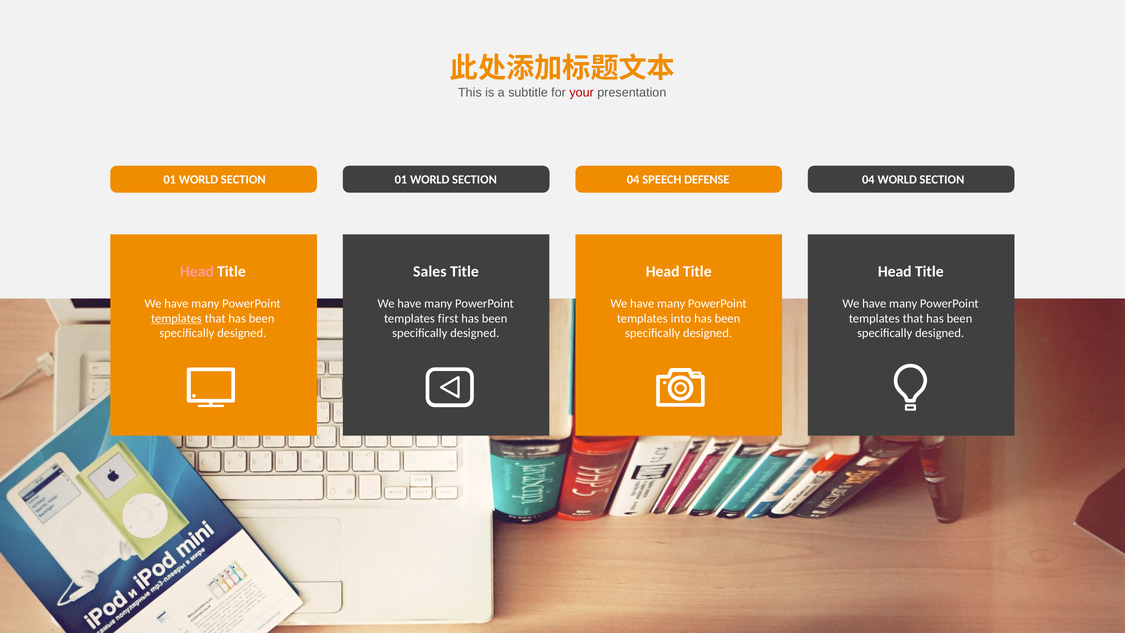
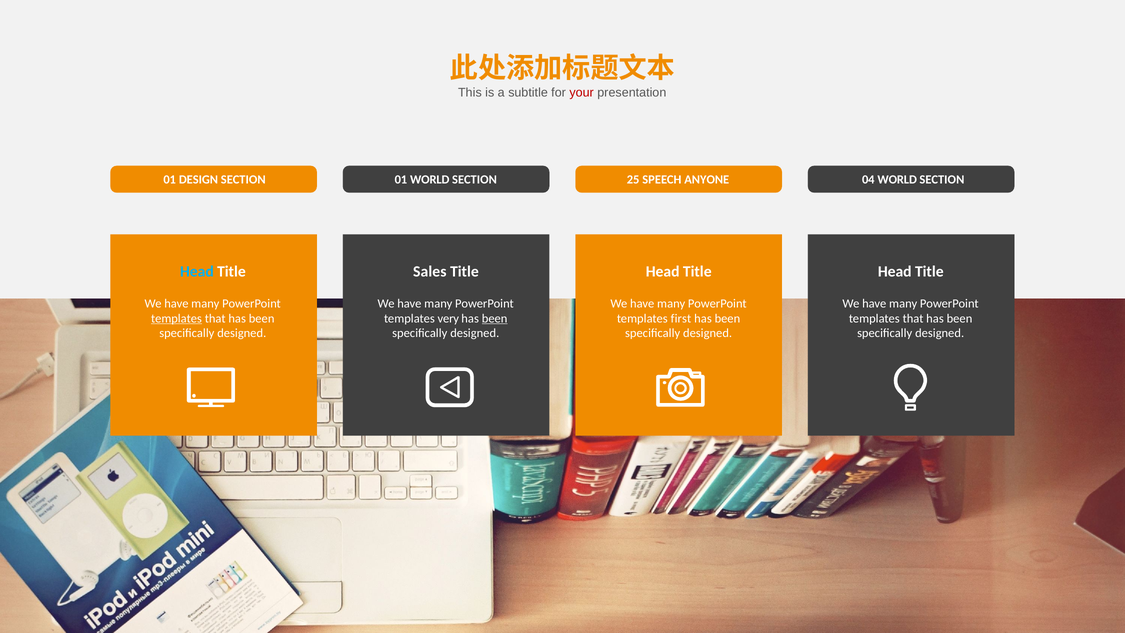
WORLD: WORLD -> DESIGN (198, 180)
SECTION 04: 04 -> 25 (633, 180)
DEFENSE: DEFENSE -> ANYONE (707, 180)
Head colour: pink -> light blue (197, 272)
first: first -> very (448, 318)
been underline: none -> present (495, 318)
into: into -> first (681, 318)
